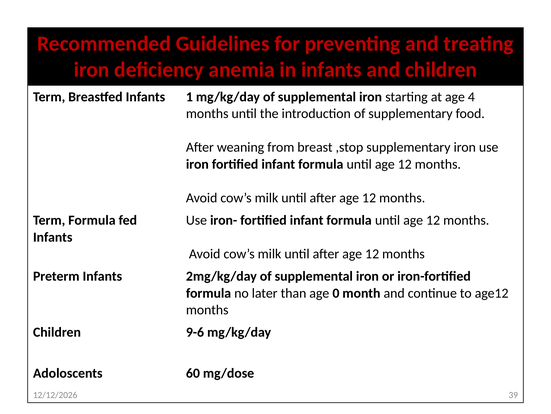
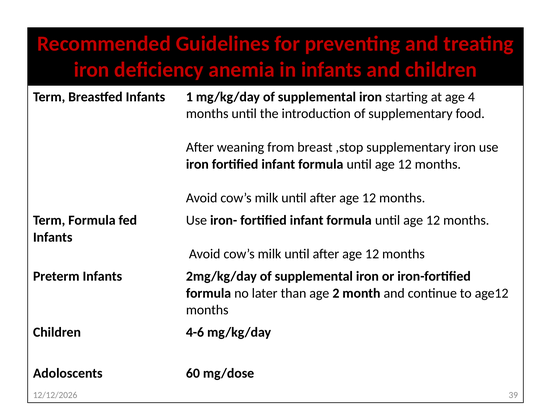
0: 0 -> 2 (336, 293)
9-6: 9-6 -> 4-6 (195, 332)
